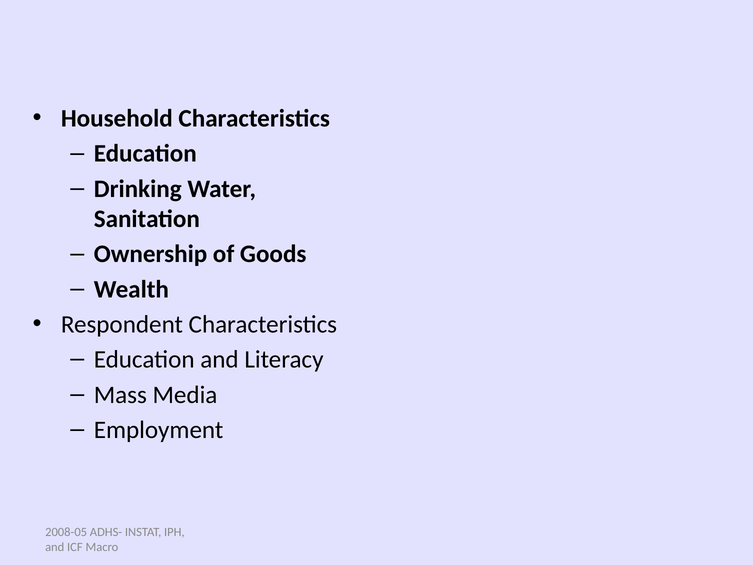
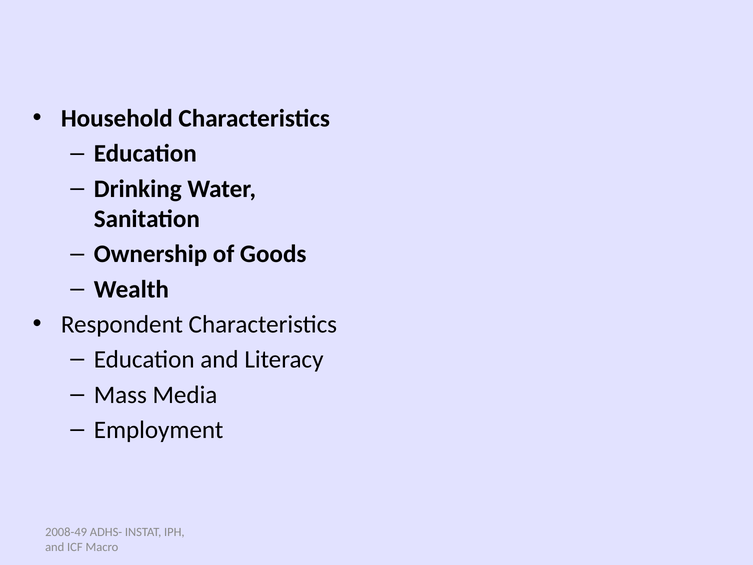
2008-05: 2008-05 -> 2008-49 (66, 532)
